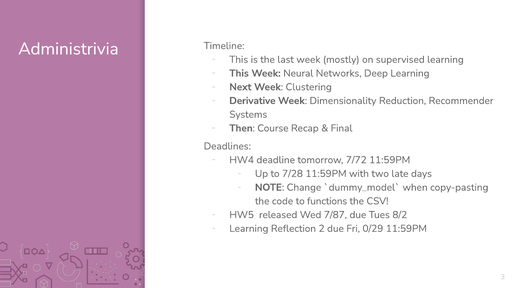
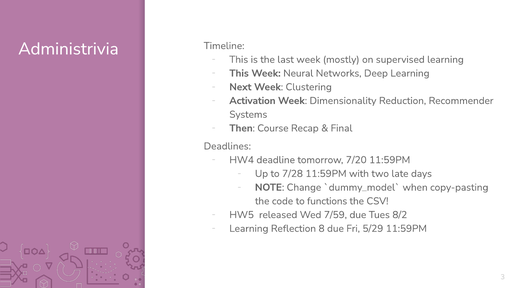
Derivative: Derivative -> Activation (252, 101)
7/72: 7/72 -> 7/20 (356, 160)
7/87: 7/87 -> 7/59 (335, 215)
2: 2 -> 8 (322, 229)
0/29: 0/29 -> 5/29 (373, 229)
